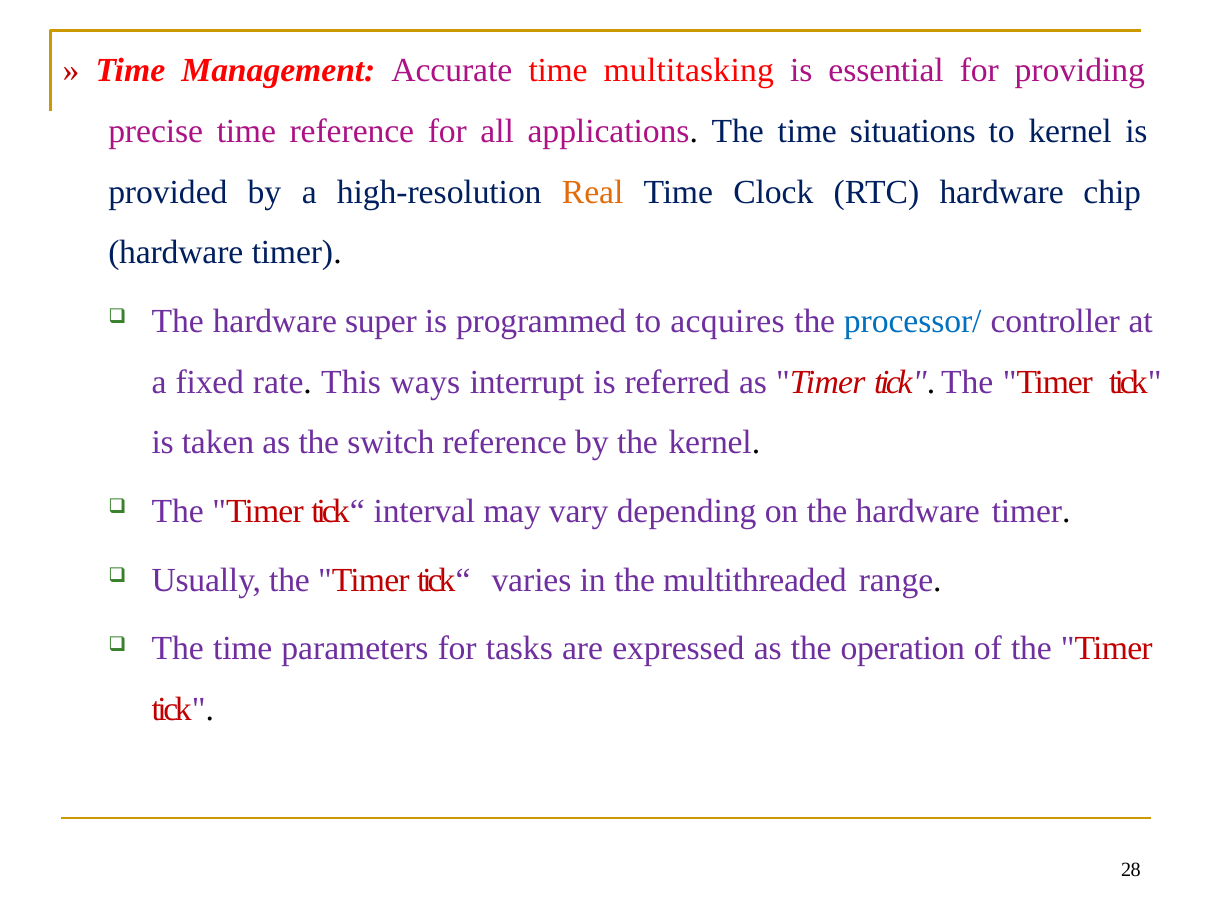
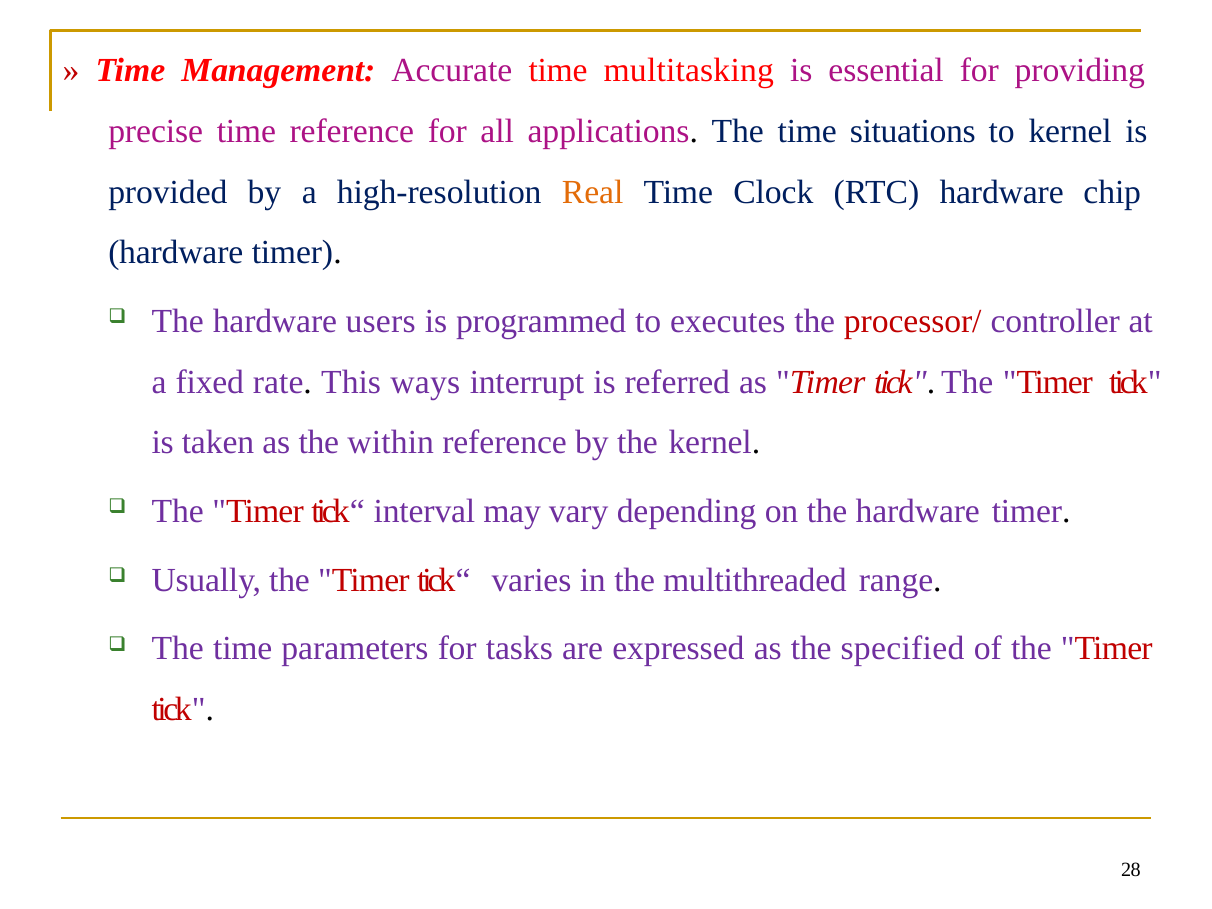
super: super -> users (381, 321)
acquires: acquires -> executes (728, 321)
processor/ colour: blue -> red (913, 321)
switch: switch -> within (391, 443)
operation: operation -> specified (902, 649)
